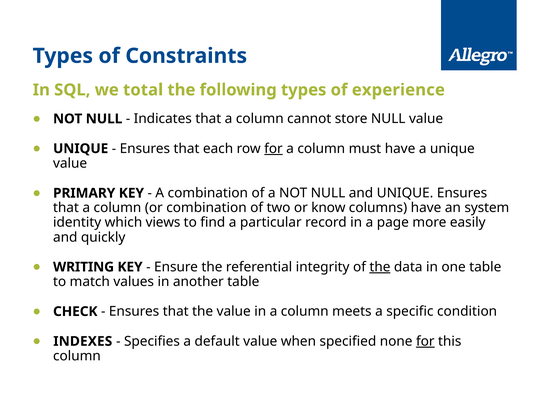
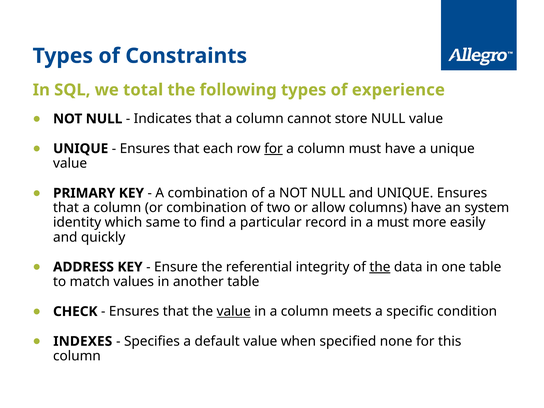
know: know -> allow (328, 208)
views: views -> same (163, 222)
a page: page -> must (393, 222)
WRITING: WRITING -> ADDRESS (83, 267)
value underline: none -> present (234, 312)
for underline: present -> none (425, 341)
